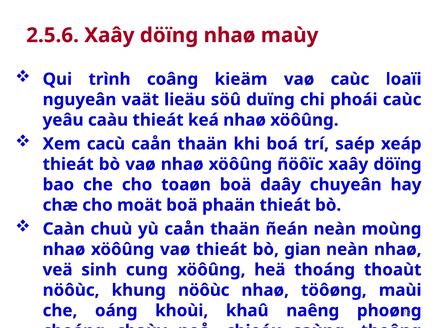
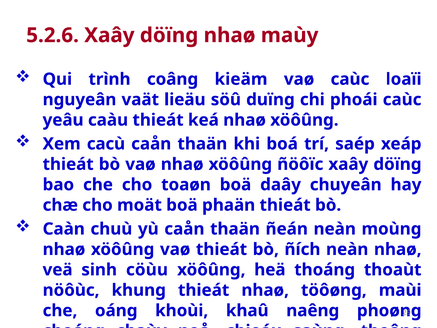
2.5.6: 2.5.6 -> 5.2.6 (53, 35)
gian: gian -> ñích (302, 249)
cung: cung -> cöùu (147, 270)
khung nöôùc: nöôùc -> thieát (204, 290)
